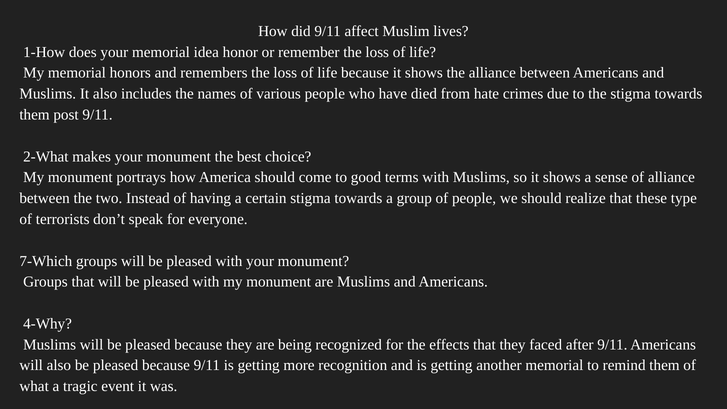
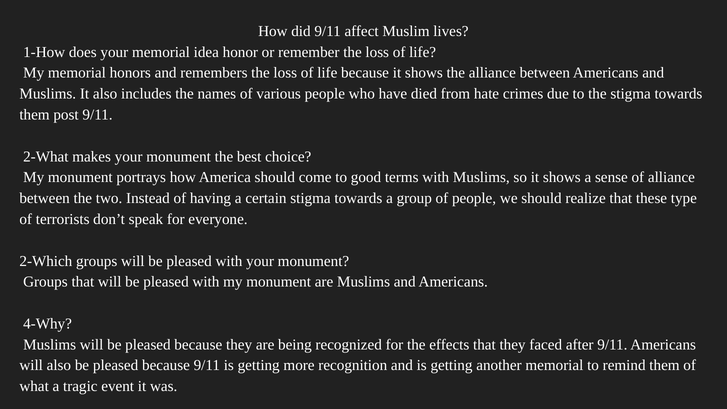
7-Which: 7-Which -> 2-Which (46, 261)
